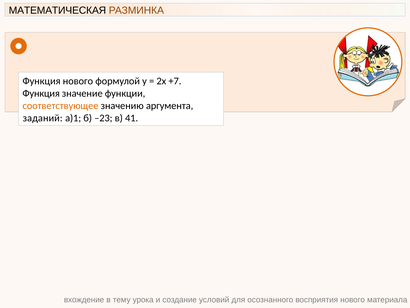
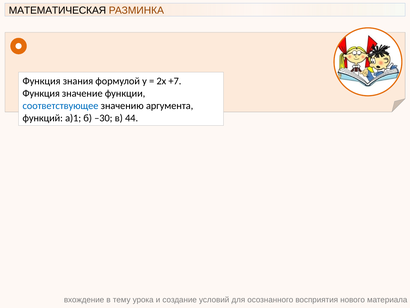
Функция нового: нового -> знания (78, 81)
соответствующее colour: orange -> blue (60, 105)
заданий: заданий -> функций (43, 118)
–23: –23 -> –30 (103, 118)
41: 41 -> 44 (132, 118)
